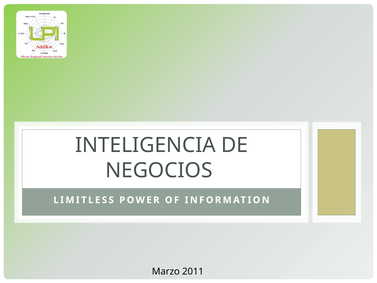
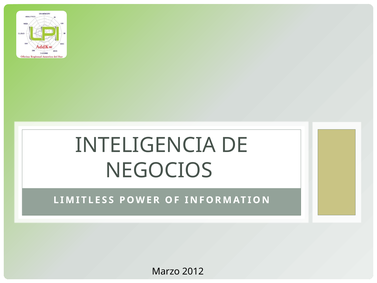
2011: 2011 -> 2012 (193, 271)
